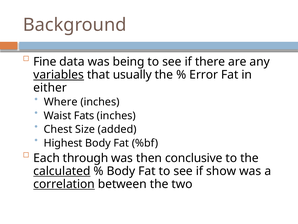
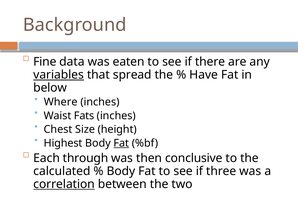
being: being -> eaten (129, 62)
usually: usually -> spread (132, 75)
Error: Error -> Have (204, 75)
either: either -> below (50, 88)
added: added -> height (117, 129)
Fat underline: none -> present (121, 143)
calculated underline: present -> none (62, 171)
show: show -> three (221, 171)
